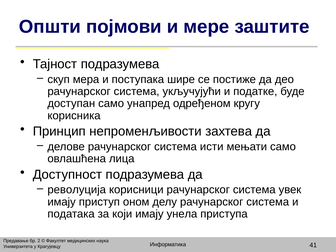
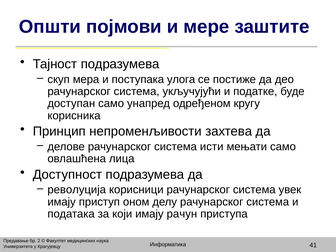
шире: шире -> улога (181, 79)
унела: унела -> рачун (182, 214)
